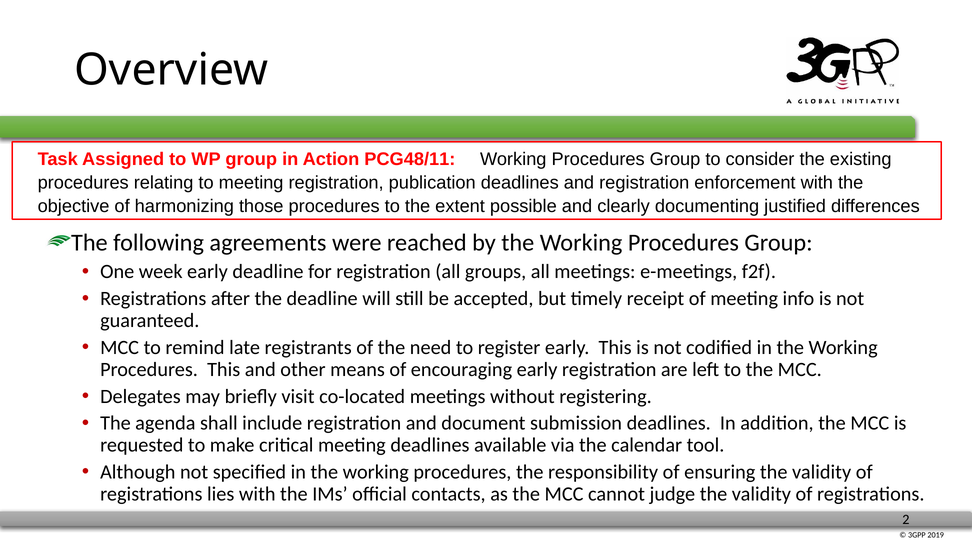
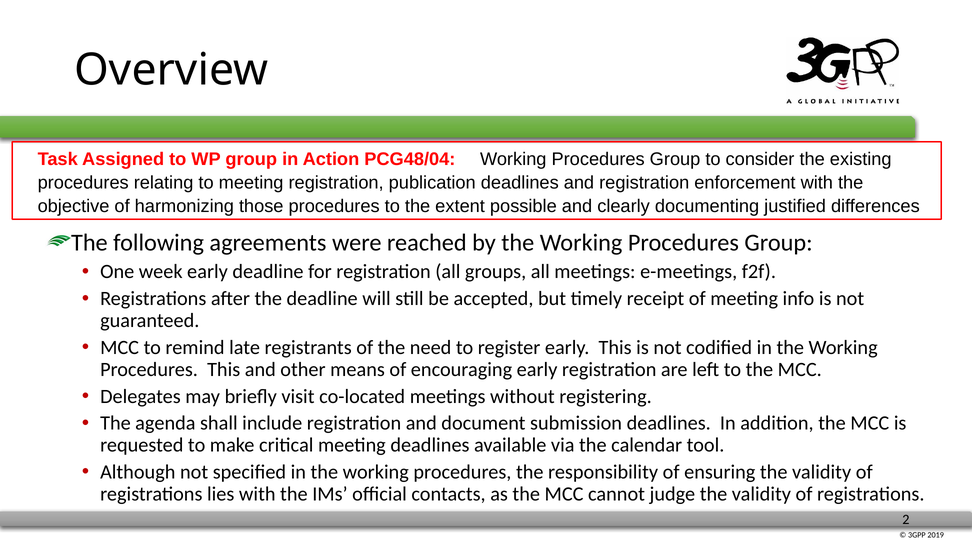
PCG48/11: PCG48/11 -> PCG48/04 (410, 159)
